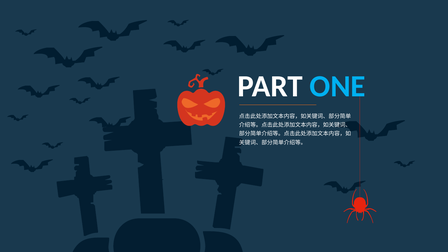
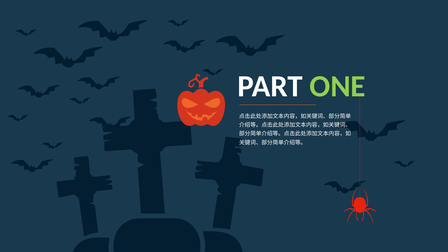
ONE colour: light blue -> light green (338, 86)
